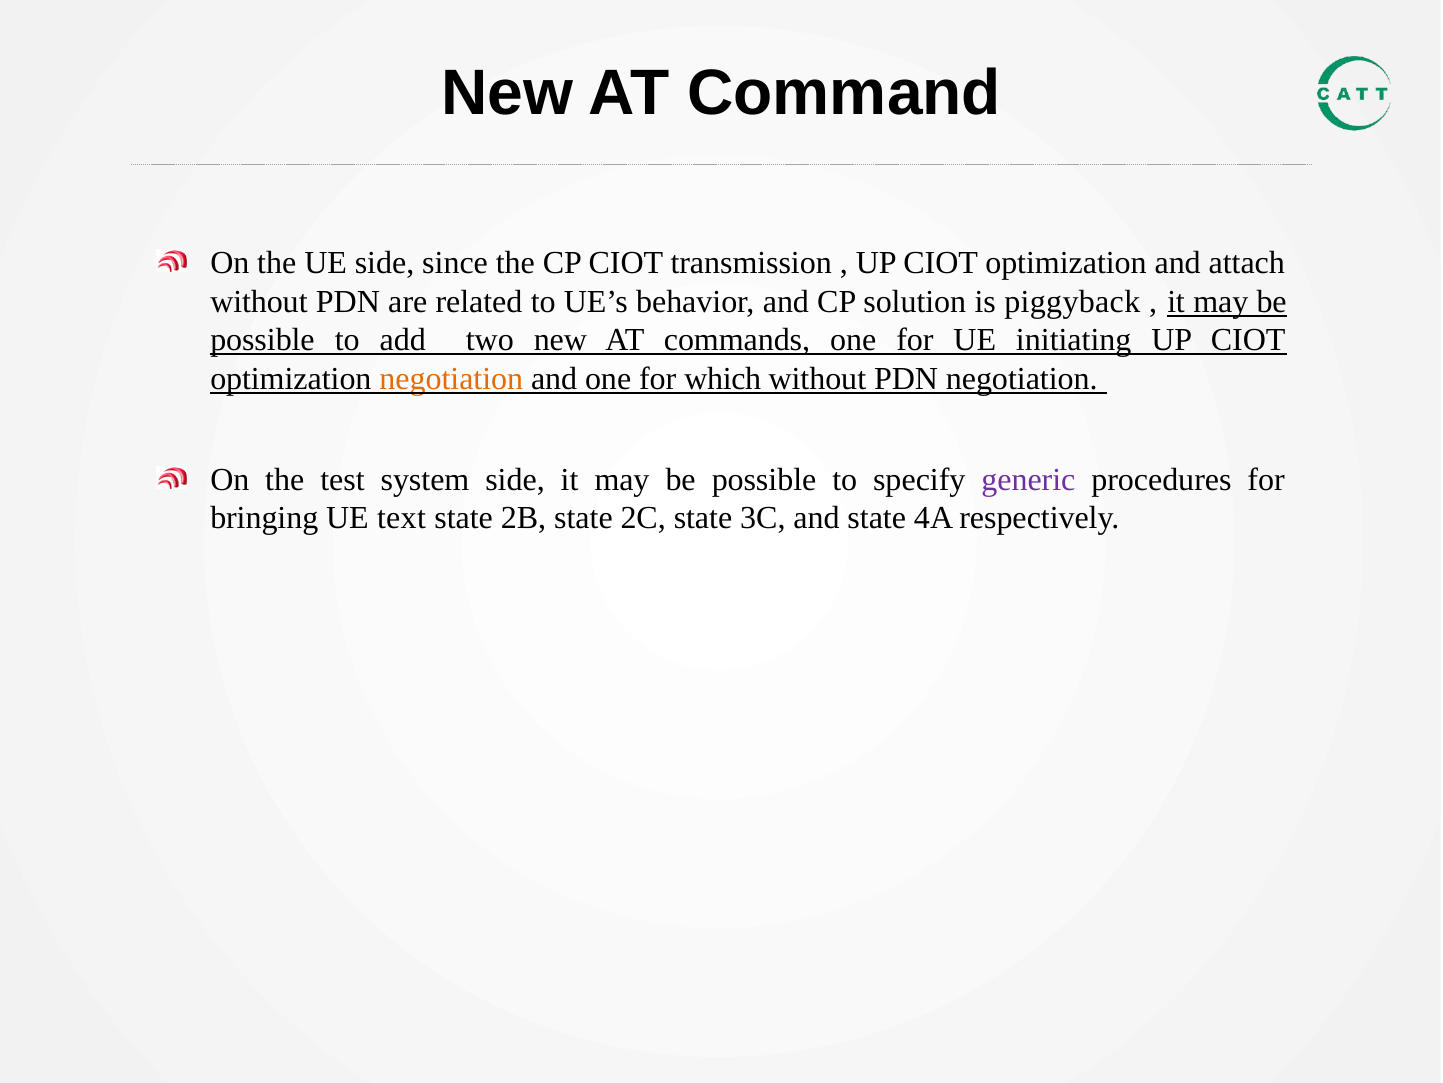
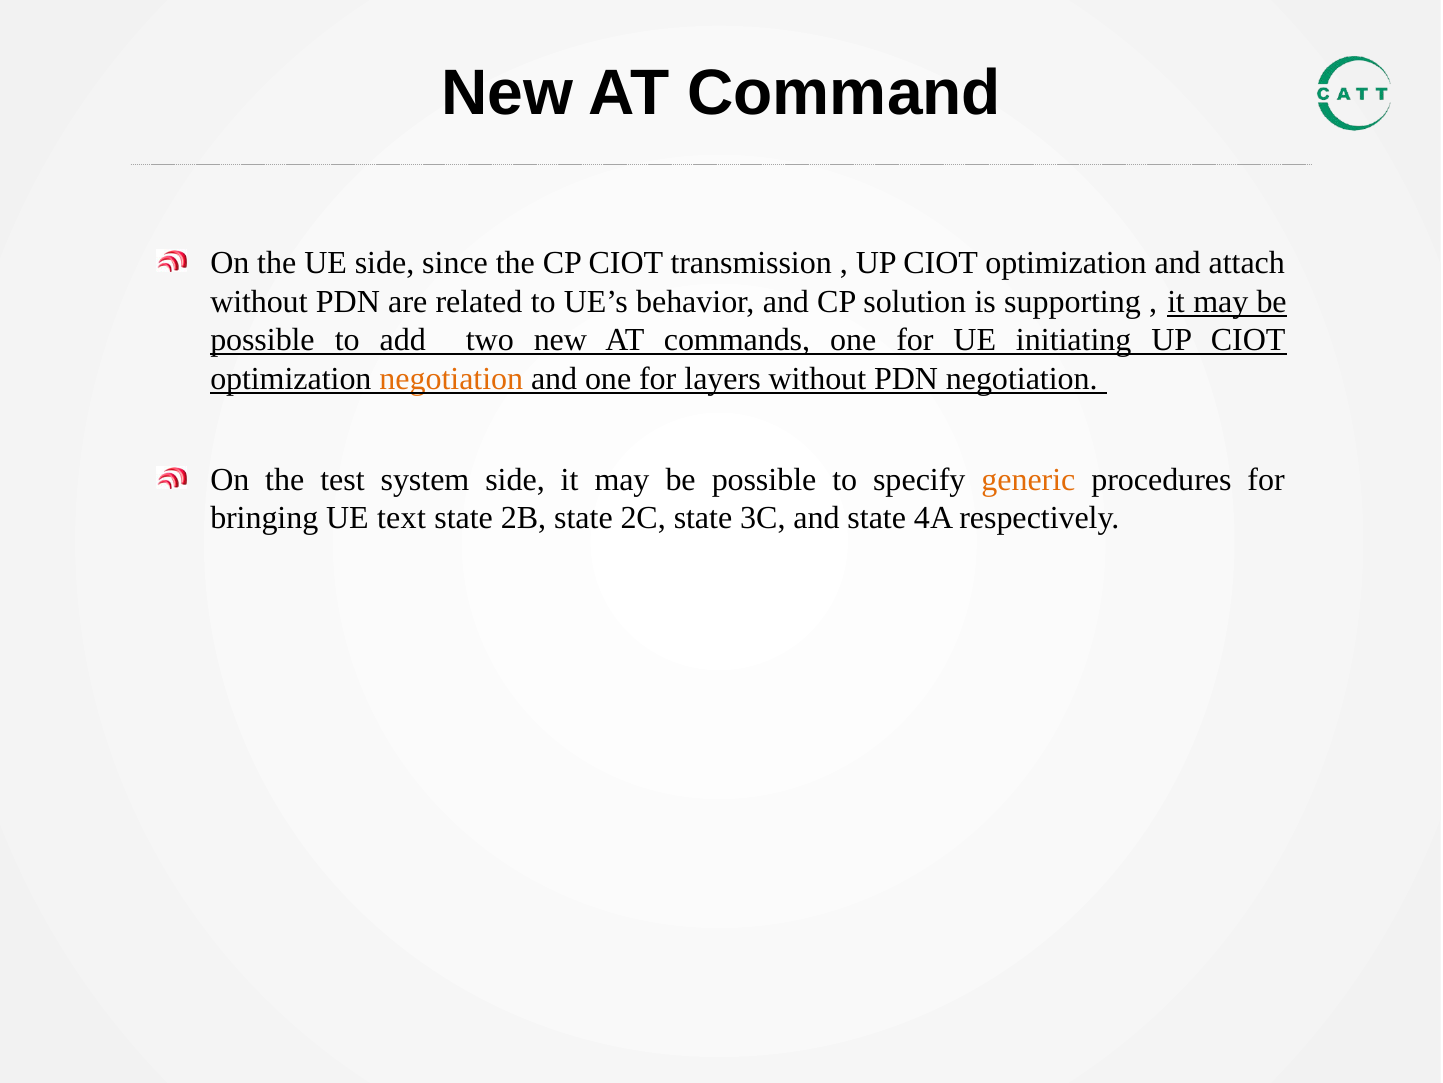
piggyback: piggyback -> supporting (1072, 301)
which: which -> layers (723, 378)
generic colour: purple -> orange (1028, 479)
